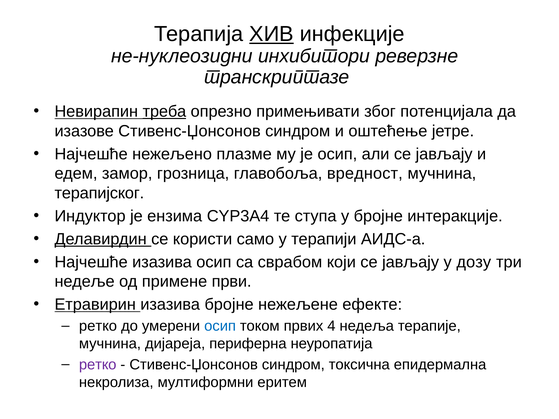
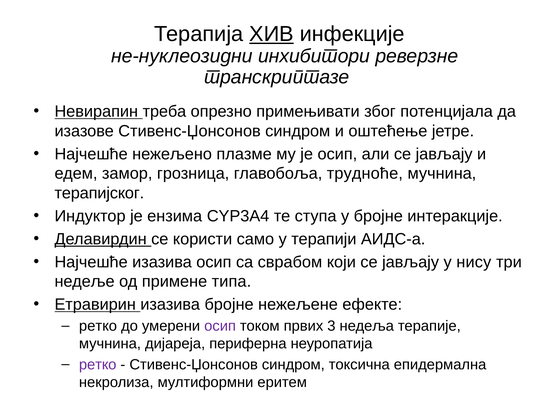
треба underline: present -> none (164, 112)
вредност: вредност -> трудноће (365, 174)
дозу: дозу -> нису (474, 262)
први: први -> типа (231, 282)
осип colour: blue -> purple (220, 326)
4: 4 -> 3 (331, 326)
